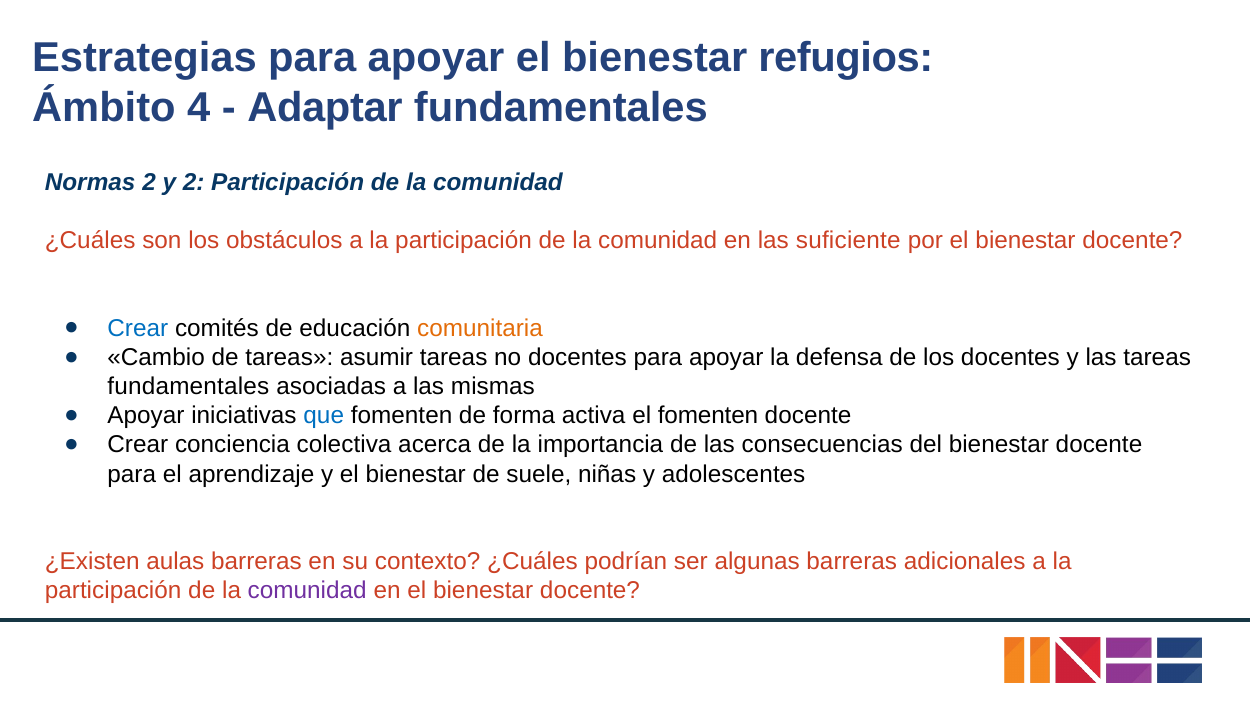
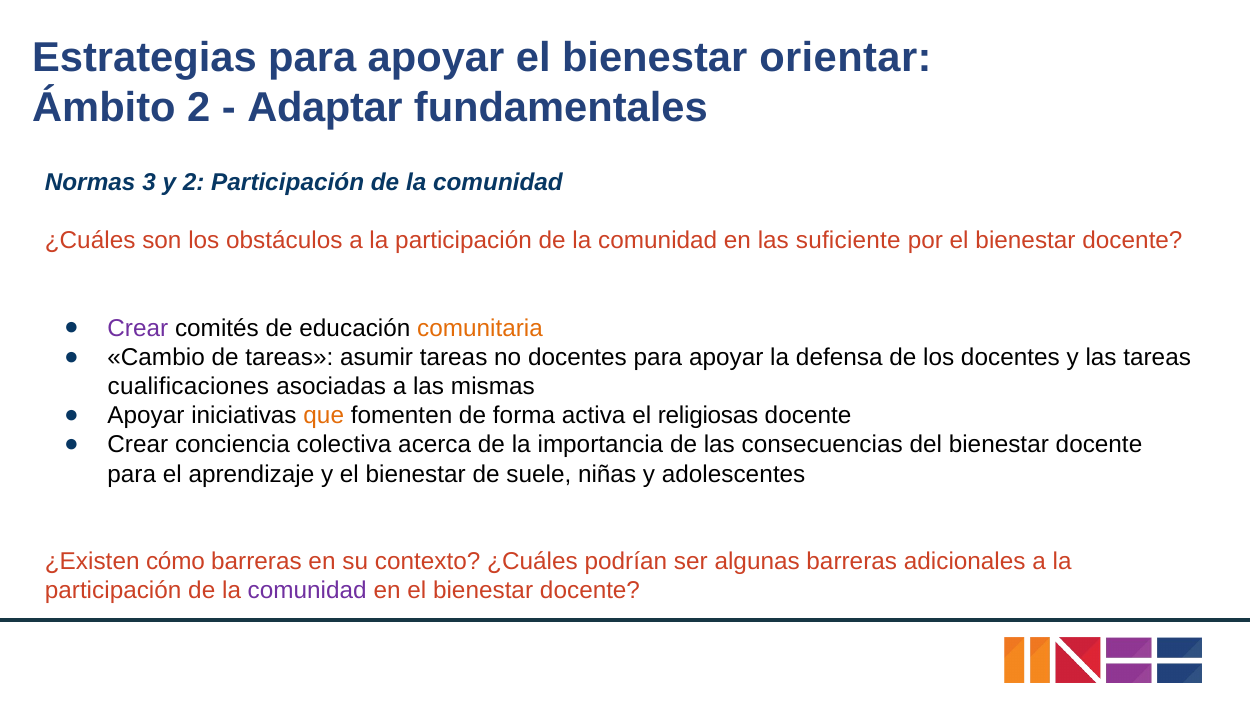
refugios: refugios -> orientar (845, 58)
Ámbito 4: 4 -> 2 (199, 108)
Normas 2: 2 -> 3 (149, 182)
Crear colour: blue -> purple (138, 328)
fundamentales: fundamentales -> cualificaciones (188, 387)
que colour: blue -> orange (324, 416)
el fomenten: fomenten -> religiosas (708, 416)
aulas: aulas -> cómo (175, 562)
